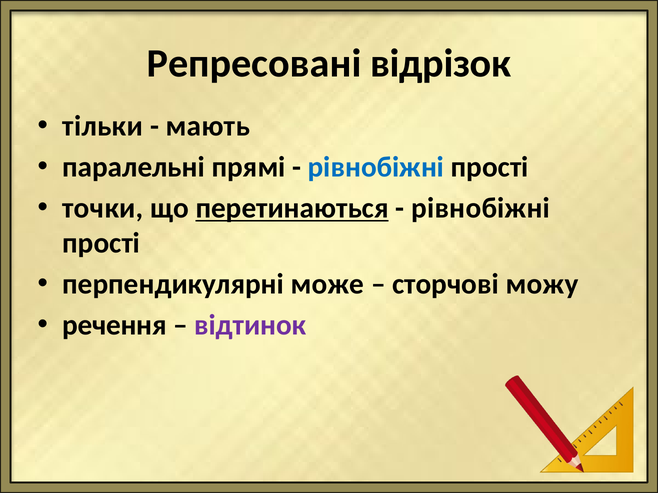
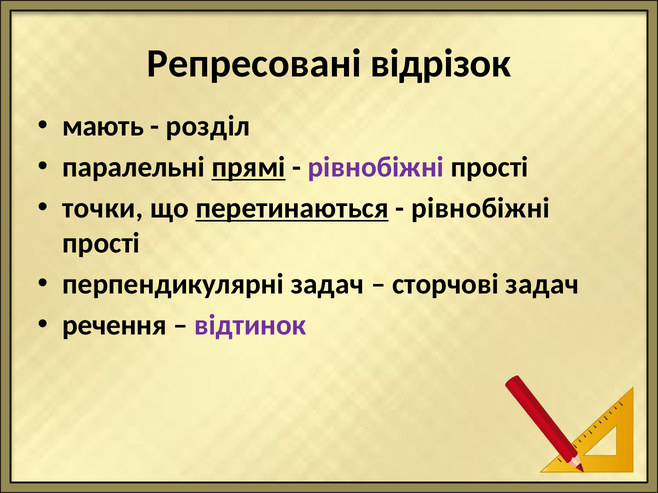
тільки: тільки -> мають (103, 126)
мають: мають -> розділ (208, 126)
прямі underline: none -> present (249, 167)
рівнобіжні colour: blue -> purple (376, 167)
перпендикулярні може: може -> задач (327, 284)
сторчові можу: можу -> задач (542, 284)
